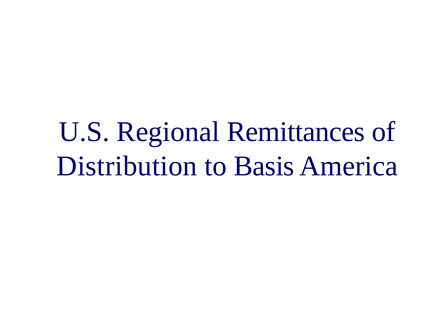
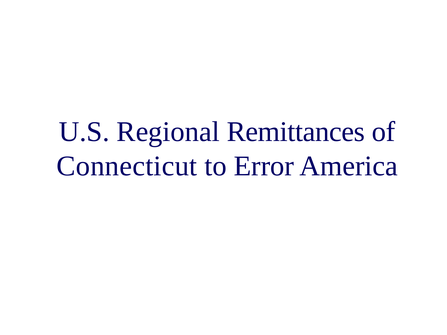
Distribution: Distribution -> Connecticut (127, 166)
Basis: Basis -> Error (264, 166)
